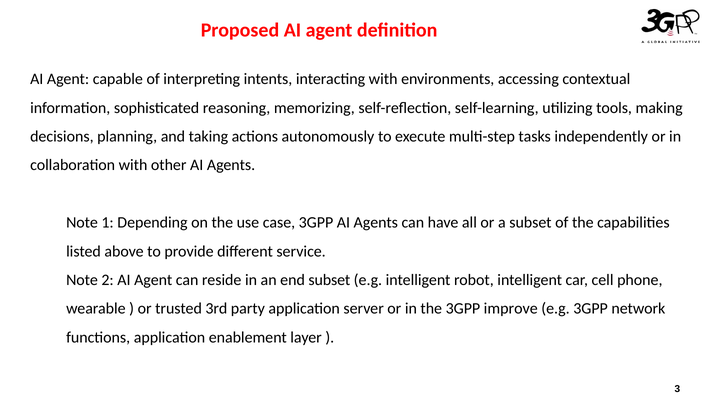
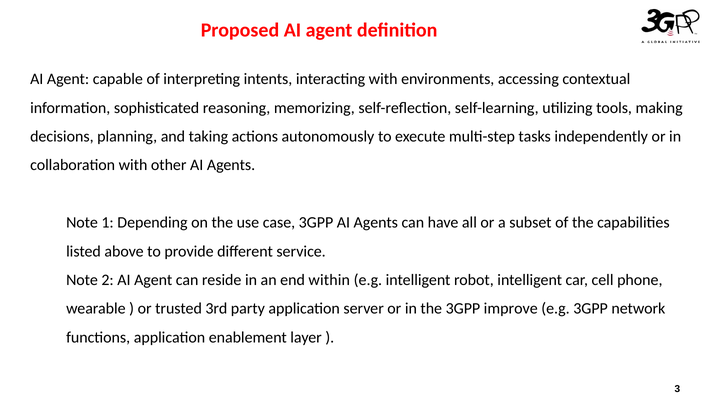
end subset: subset -> within (329, 280)
